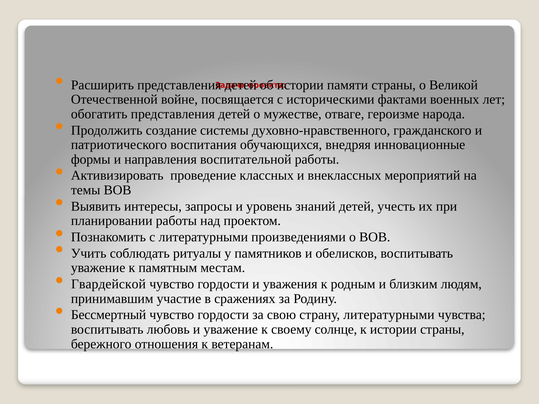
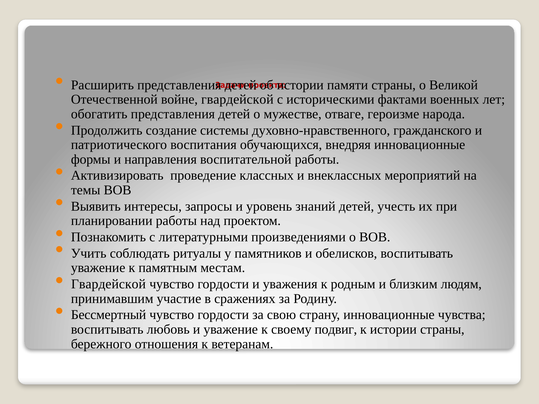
войне посвящается: посвящается -> гвардейской (237, 100)
страну литературными: литературными -> инновационные (389, 315)
солнце: солнце -> подвиг (336, 330)
